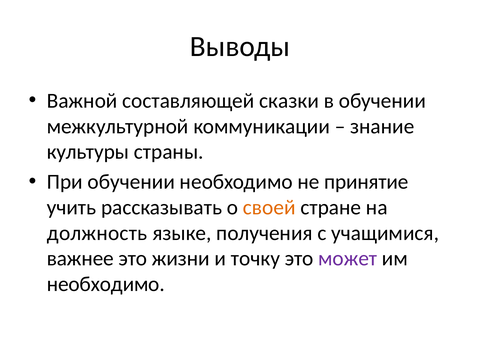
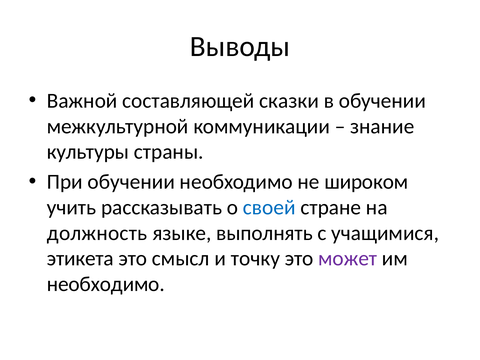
принятие: принятие -> широком (366, 182)
своей colour: orange -> blue (269, 207)
получения: получения -> выполнять (265, 233)
важнее: важнее -> этикета (80, 259)
жизни: жизни -> смысл (181, 259)
